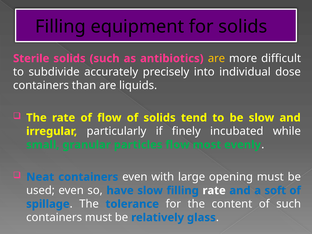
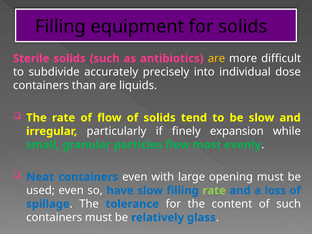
incubated: incubated -> expansion (237, 131)
rate colour: white -> light green (214, 191)
soft: soft -> loss (275, 191)
